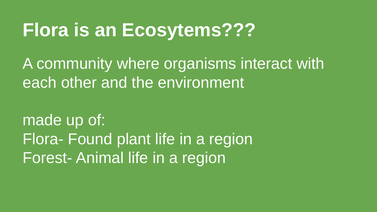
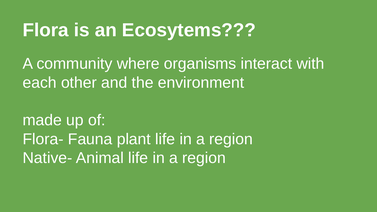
Found: Found -> Fauna (90, 139)
Forest-: Forest- -> Native- (47, 158)
